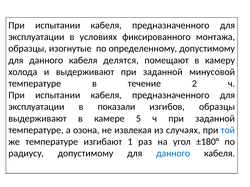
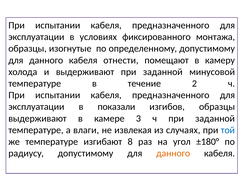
делятся: делятся -> отнести (121, 60)
5: 5 -> 3 (138, 119)
озона: озона -> влаги (86, 130)
1: 1 -> 8 (130, 142)
данного colour: blue -> orange (173, 154)
